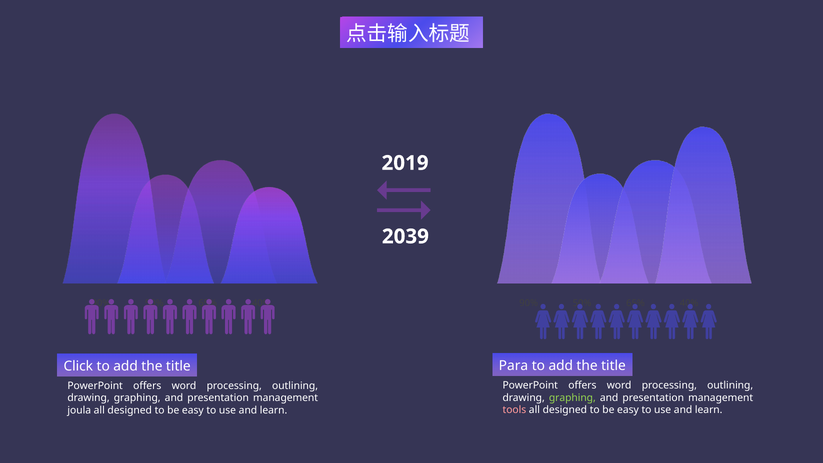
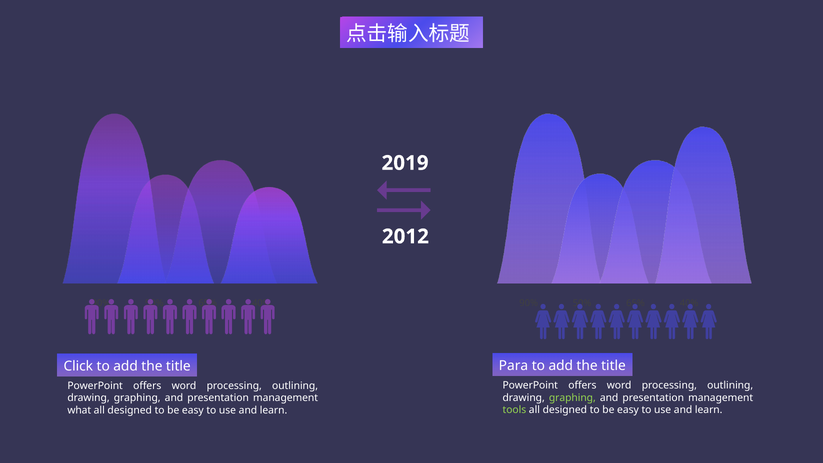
2039: 2039 -> 2012 (405, 237)
tools colour: pink -> light green (514, 410)
joula: joula -> what (79, 410)
